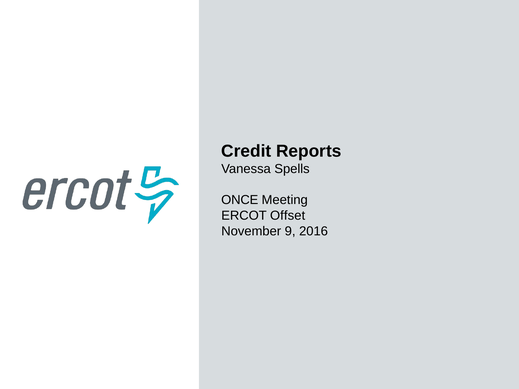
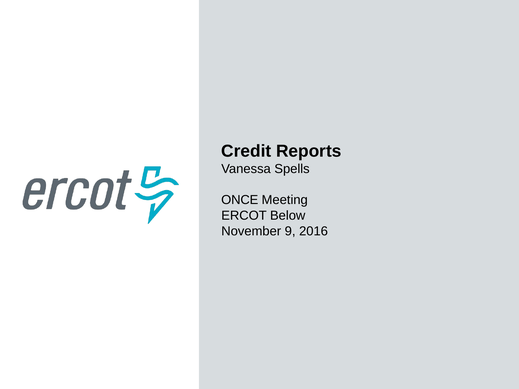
Offset: Offset -> Below (288, 216)
